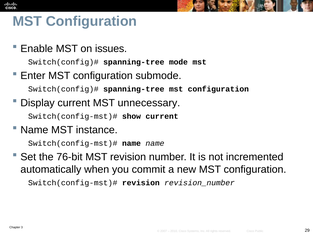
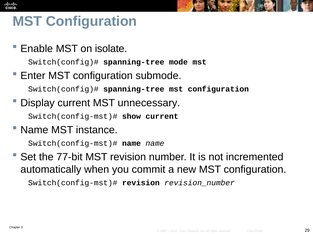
issues: issues -> isolate (111, 49)
76-bit: 76-bit -> 77-bit (69, 157)
